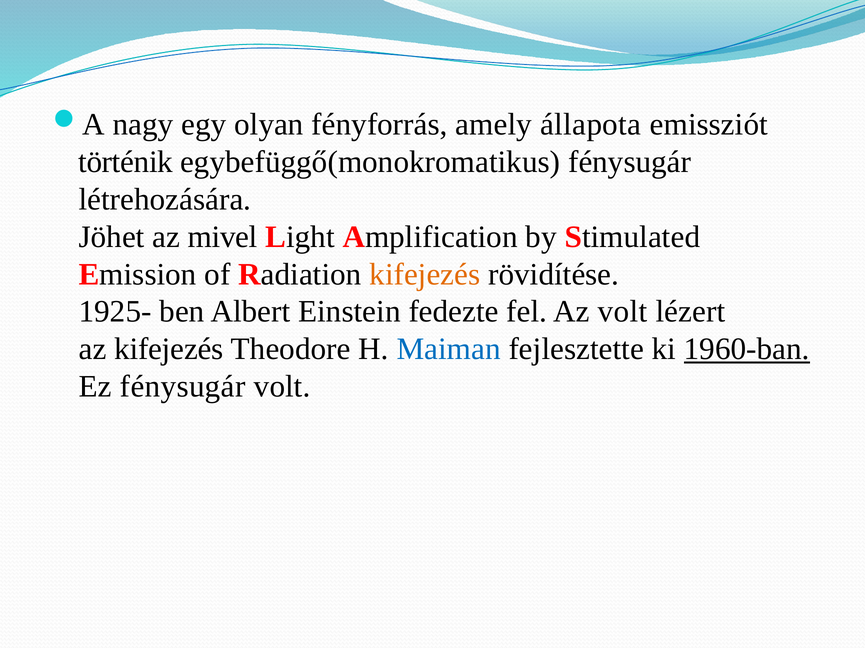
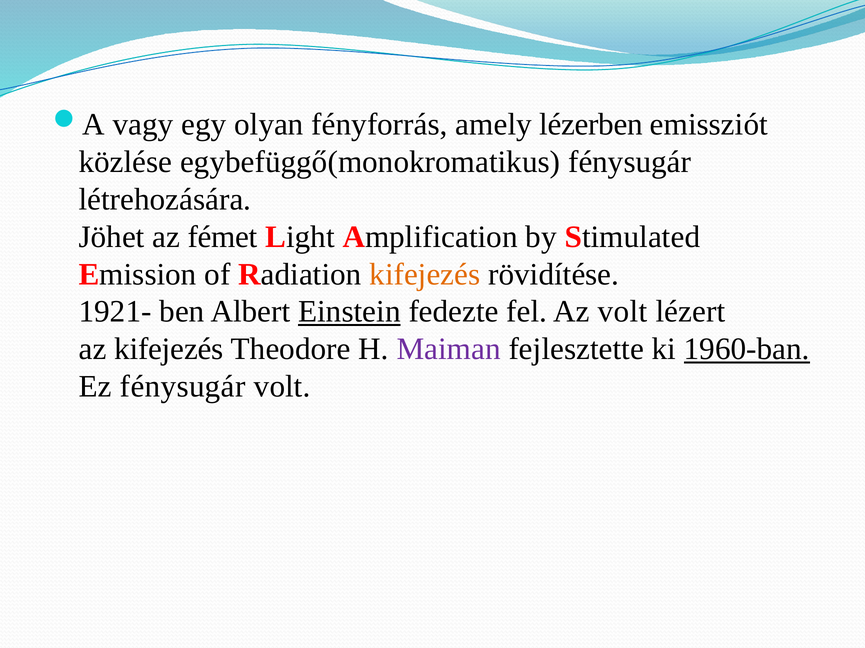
nagy: nagy -> vagy (143, 125)
állapota: állapota -> lézerben (591, 125)
történik: történik -> közlése (125, 162)
mivel: mivel -> fémet (223, 237)
1925-: 1925- -> 1921- (115, 312)
Einstein underline: none -> present (349, 312)
Maiman colour: blue -> purple (449, 350)
